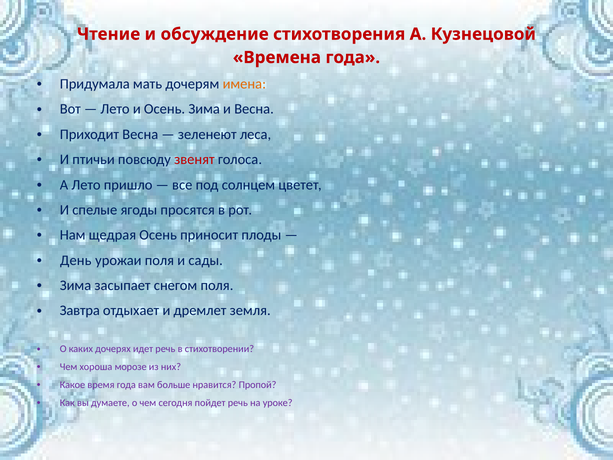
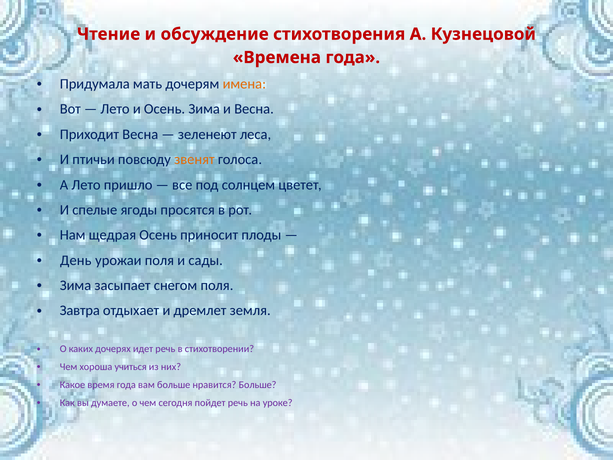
звенят colour: red -> orange (194, 159)
морозе: морозе -> учиться (131, 367)
нравится Пропой: Пропой -> Больше (258, 385)
